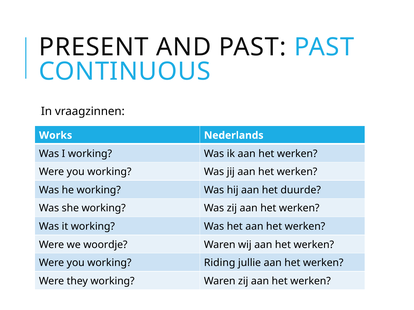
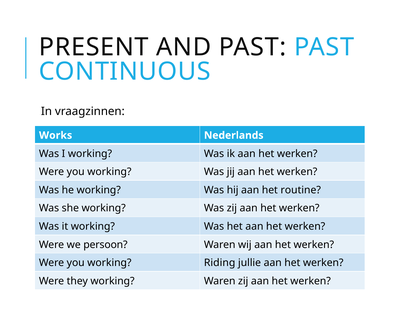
duurde: duurde -> routine (301, 190)
woordje: woordje -> persoon (105, 245)
